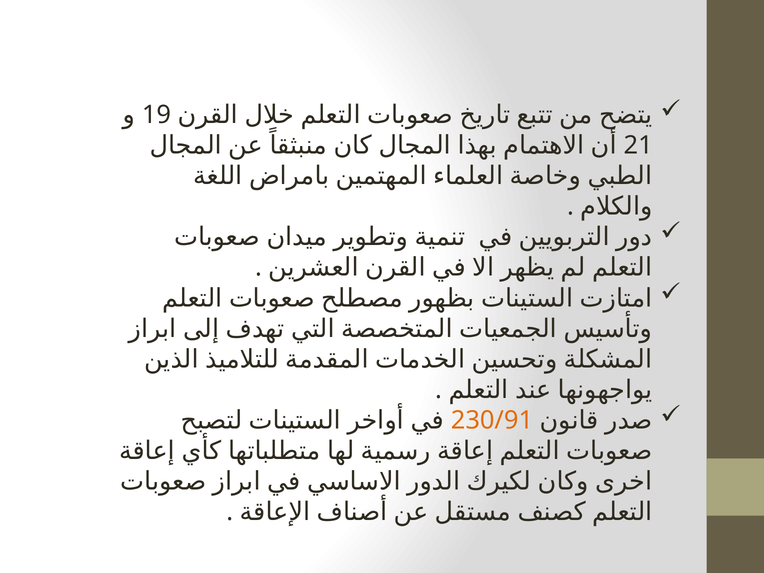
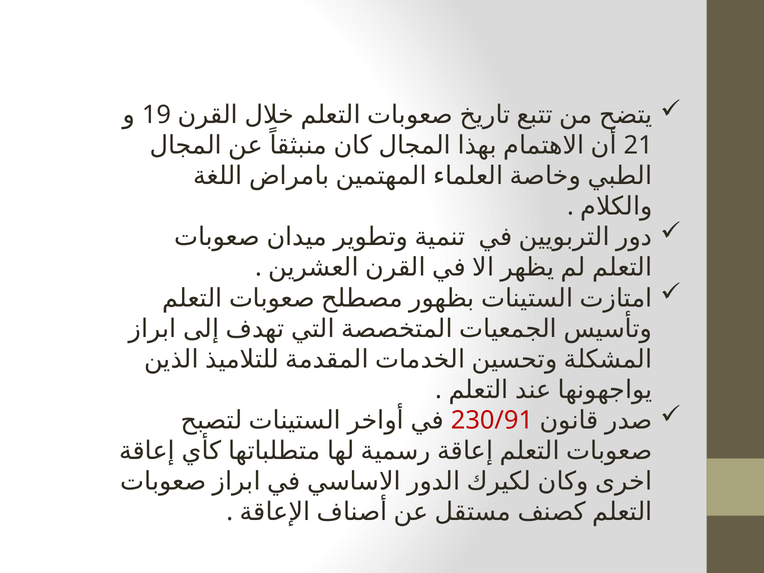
230/91 colour: orange -> red (492, 420)
